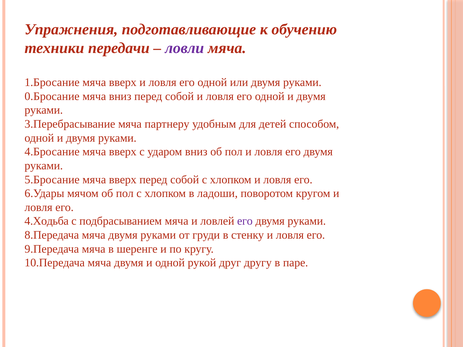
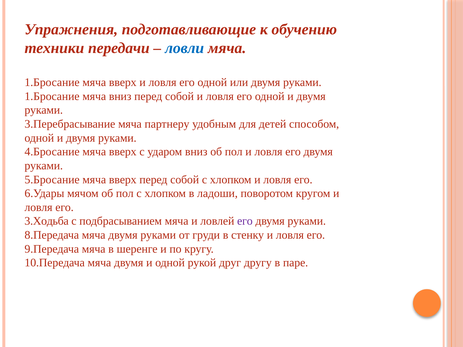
ловли colour: purple -> blue (185, 48)
0.Бросание: 0.Бросание -> 1.Бросание (52, 96)
4.Ходьба: 4.Ходьба -> 3.Ходьба (47, 221)
